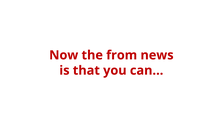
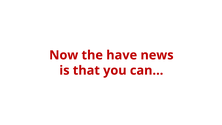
from: from -> have (122, 55)
